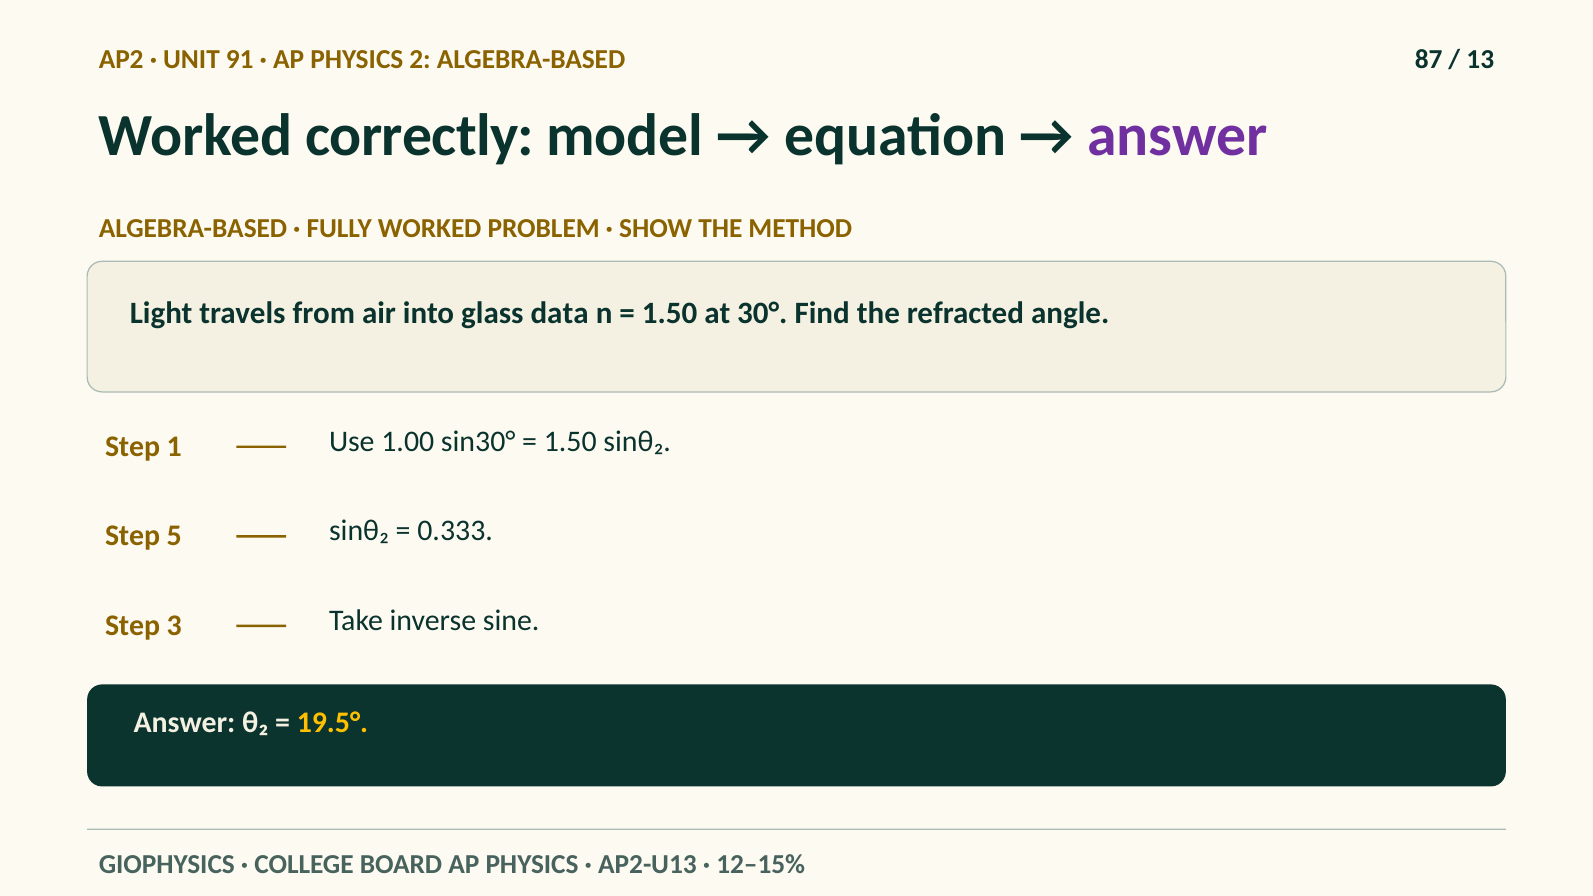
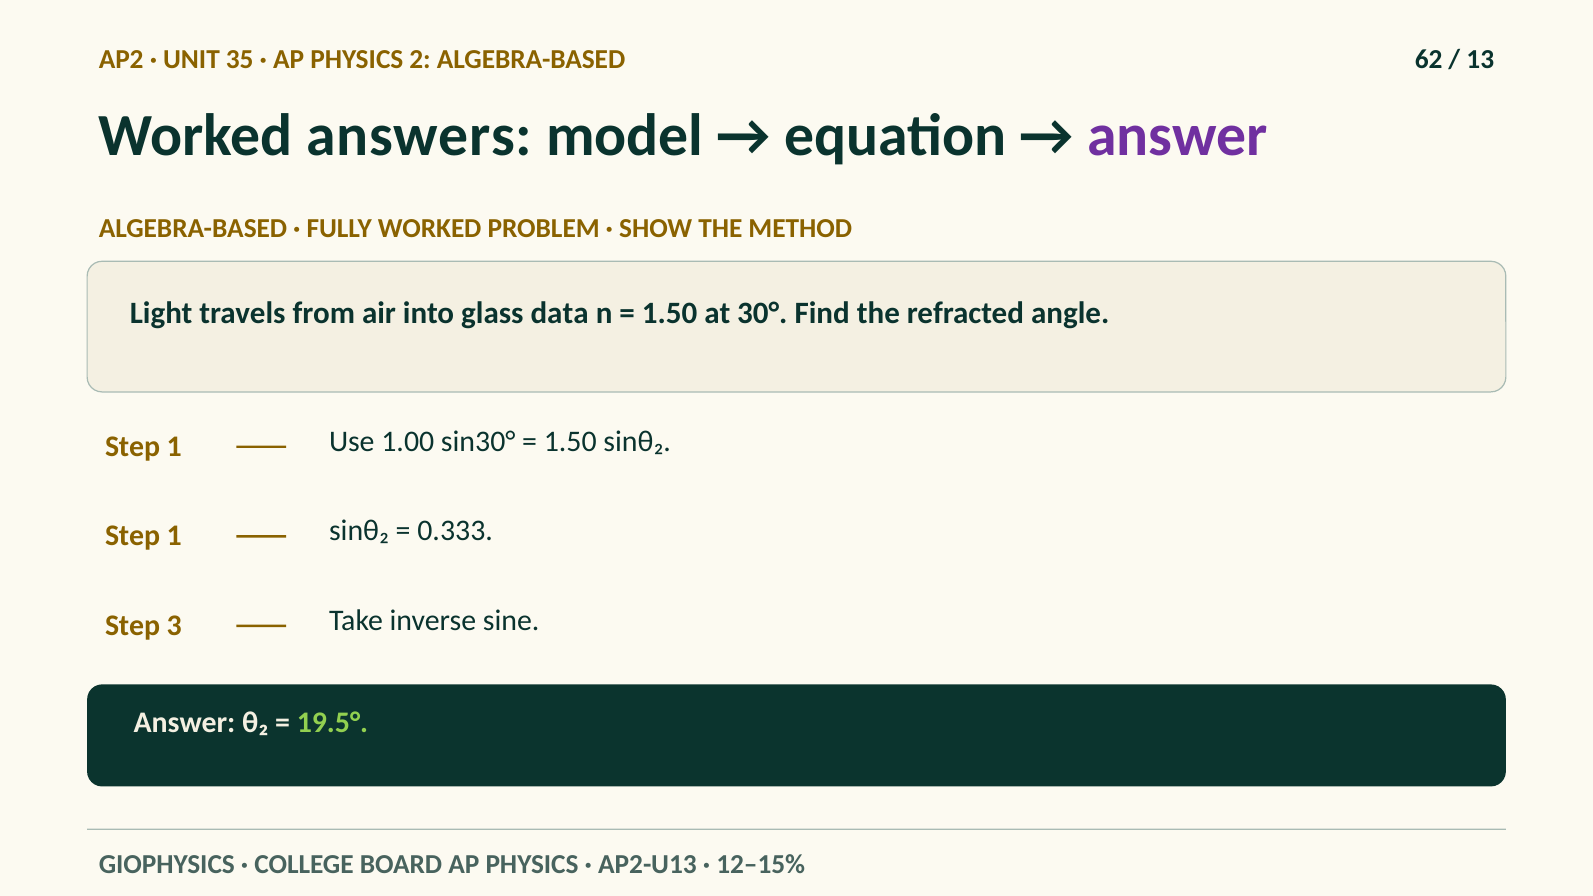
91: 91 -> 35 (240, 59)
87: 87 -> 62 (1429, 59)
correctly: correctly -> answers (419, 135)
5: 5 -> 1 (174, 536)
19.5° colour: yellow -> light green (332, 723)
